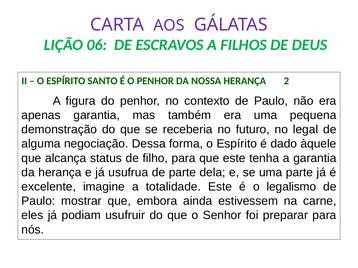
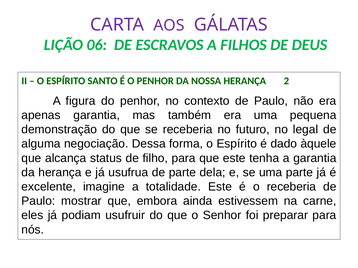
o legalismo: legalismo -> receberia (291, 187)
